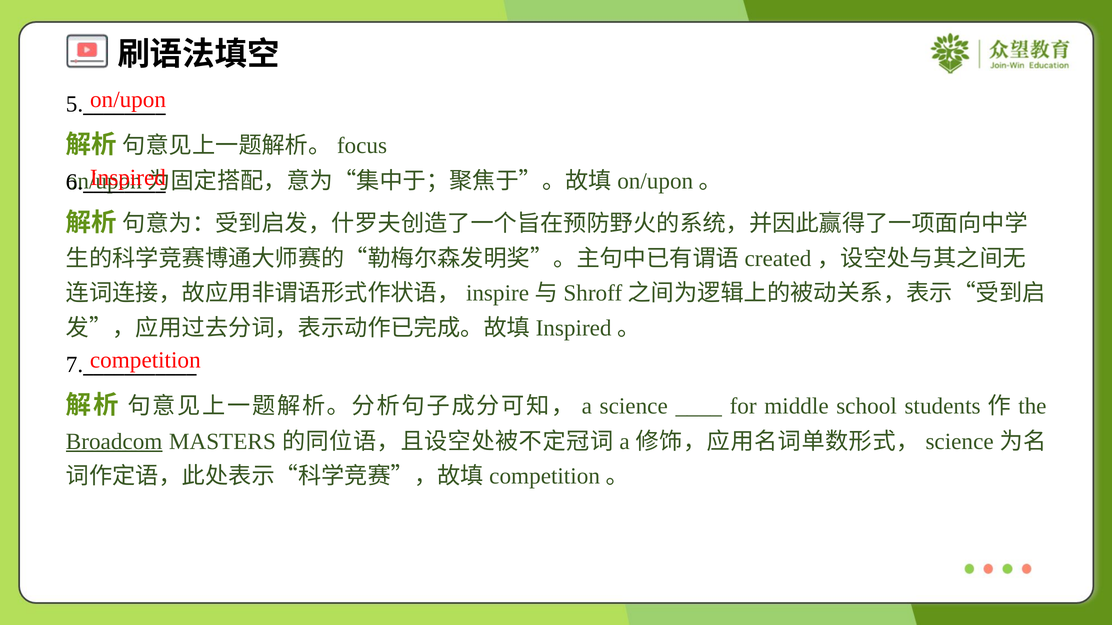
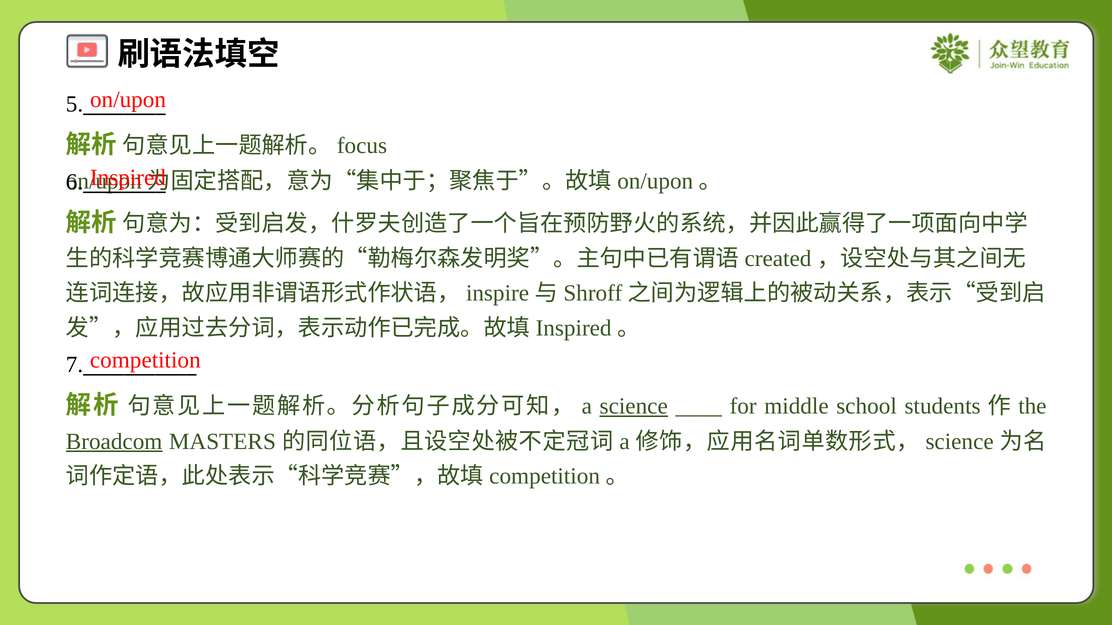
science underline: none -> present (634, 407)
